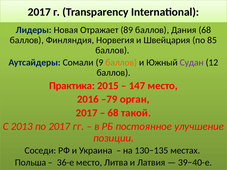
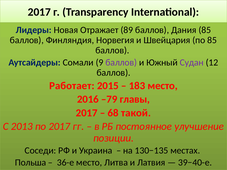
Дания 68: 68 -> 85 (205, 30)
баллов colour: orange -> purple (121, 62)
Практика: Практика -> Работает (72, 86)
147: 147 -> 183 (137, 86)
орган: орган -> главы (135, 99)
